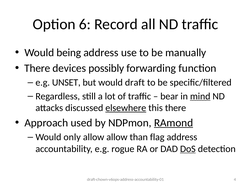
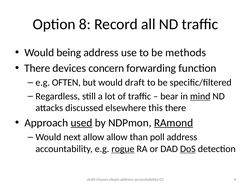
6: 6 -> 8 (85, 24)
manually: manually -> methods (186, 53)
possibly: possibly -> concern (106, 68)
UNSET: UNSET -> OFTEN (66, 83)
elsewhere underline: present -> none (126, 108)
used underline: none -> present (82, 123)
only: only -> next (72, 137)
flag: flag -> poll (157, 137)
rogue underline: none -> present (123, 149)
